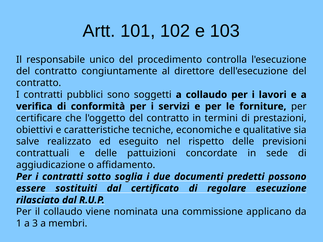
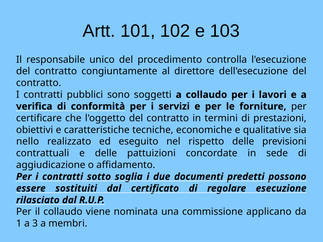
salve: salve -> nello (28, 142)
